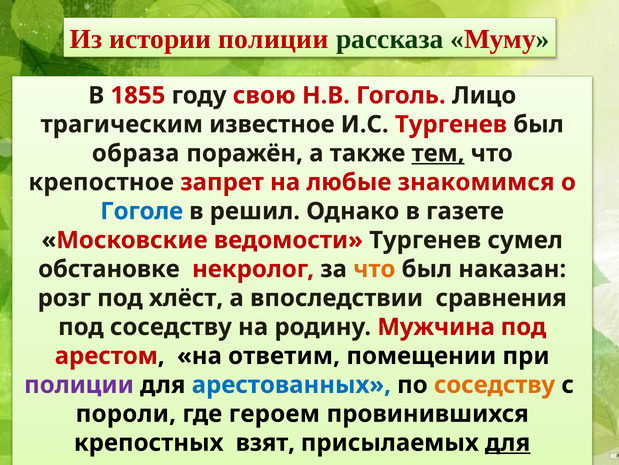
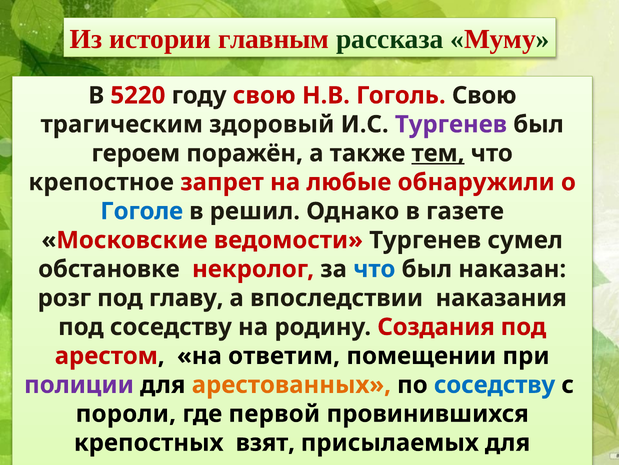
истории полиции: полиции -> главным (274, 39)
1855: 1855 -> 5220 (138, 95)
Гоголь Лицо: Лицо -> Свою (484, 95)
известное: известное -> здоровый (272, 124)
Тургенев colour: red -> purple (451, 124)
образа: образа -> героем (136, 153)
знакомимся: знакомимся -> обнаружили (476, 182)
что colour: orange -> blue (374, 269)
хлёст: хлёст -> главу (186, 298)
впоследствии сравнения: сравнения -> наказания (501, 298)
Мужчина: Мужчина -> Создания (436, 327)
арестованных colour: blue -> orange (291, 384)
соседству colour: orange -> blue (495, 384)
героем: героем -> первой (274, 413)
для underline: present -> none (508, 442)
